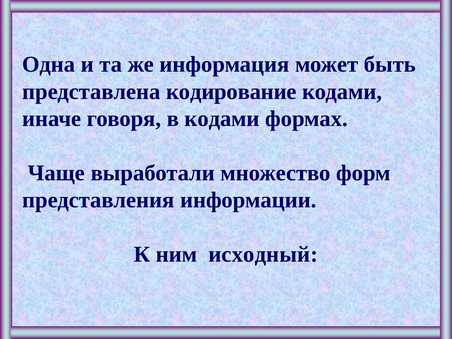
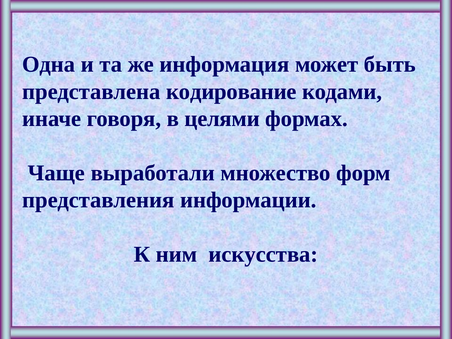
в кодами: кодами -> целями (222, 119)
исходный: исходный -> искусства (263, 254)
